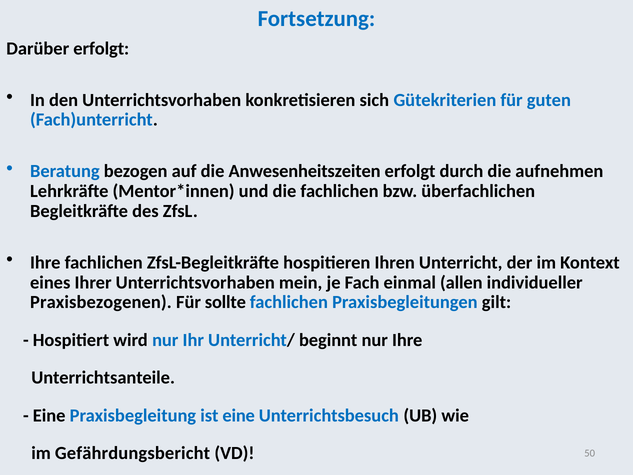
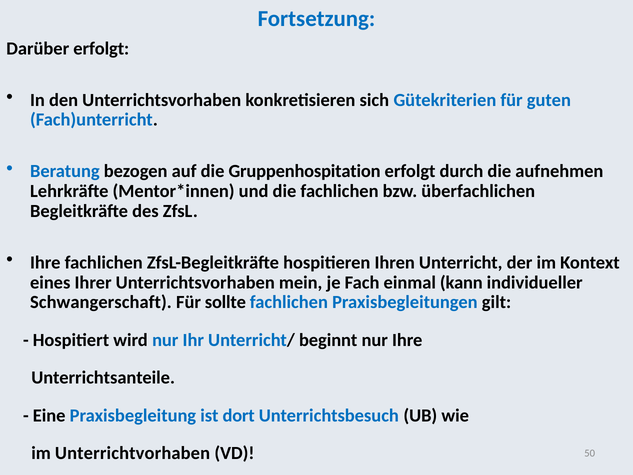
Anwesenheitszeiten: Anwesenheitszeiten -> Gruppenhospitation (305, 171)
allen: allen -> kann (461, 282)
Praxisbezogenen: Praxisbezogenen -> Schwangerschaft (101, 302)
ist eine: eine -> dort (239, 415)
Gefährdungsbericht: Gefährdungsbericht -> Unterrichtvorhaben (133, 453)
